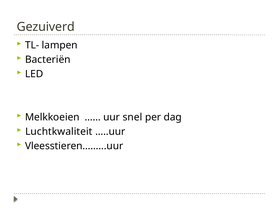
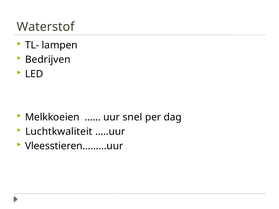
Gezuiverd: Gezuiverd -> Waterstof (46, 27)
Bacteriën: Bacteriën -> Bedrijven (48, 60)
